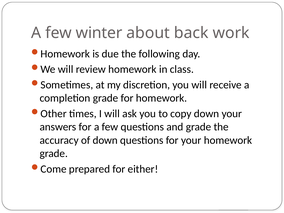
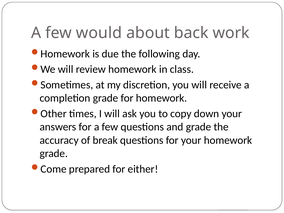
winter: winter -> would (99, 33)
of down: down -> break (105, 140)
